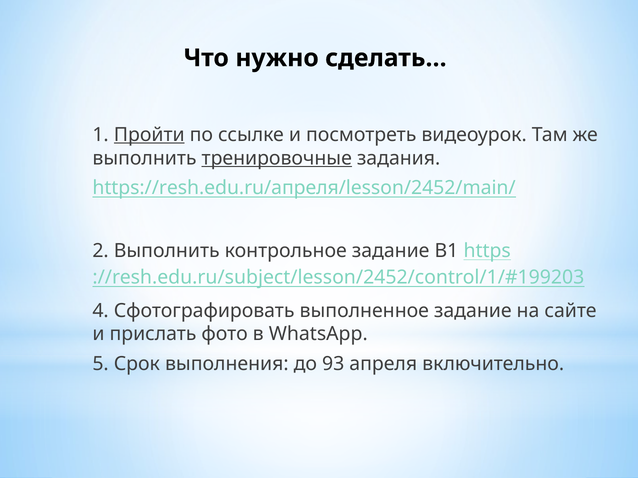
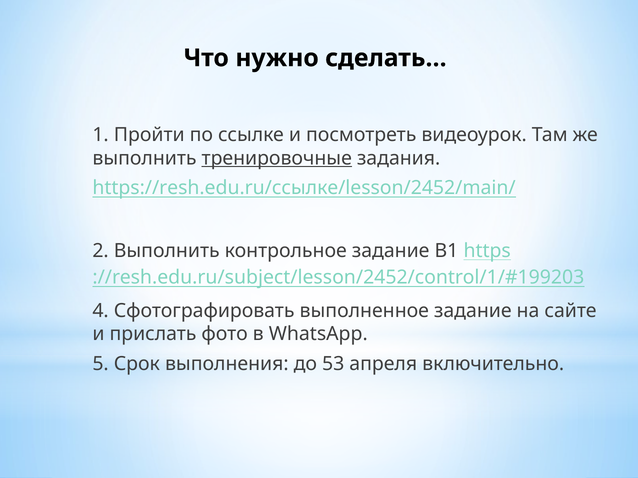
Пройти underline: present -> none (149, 135)
https://resh.edu.ru/апреля/lesson/2452/main/: https://resh.edu.ru/апреля/lesson/2452/main/ -> https://resh.edu.ru/ссылке/lesson/2452/main/ (304, 188)
93: 93 -> 53 (333, 364)
